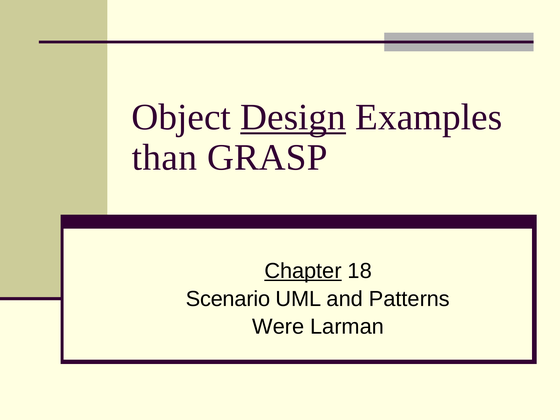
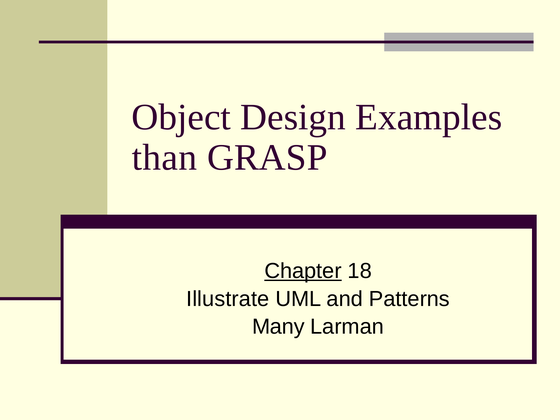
Design underline: present -> none (293, 117)
Scenario: Scenario -> Illustrate (228, 299)
Were: Were -> Many (278, 327)
